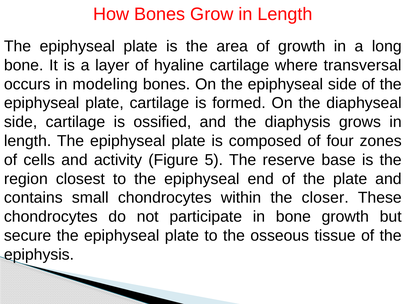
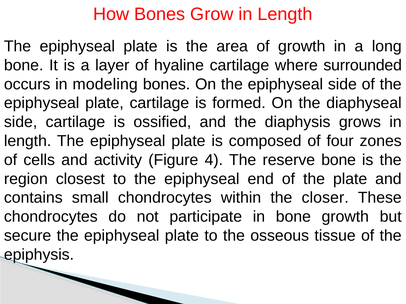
transversal: transversal -> surrounded (363, 65)
5: 5 -> 4 (214, 160)
reserve base: base -> bone (339, 160)
